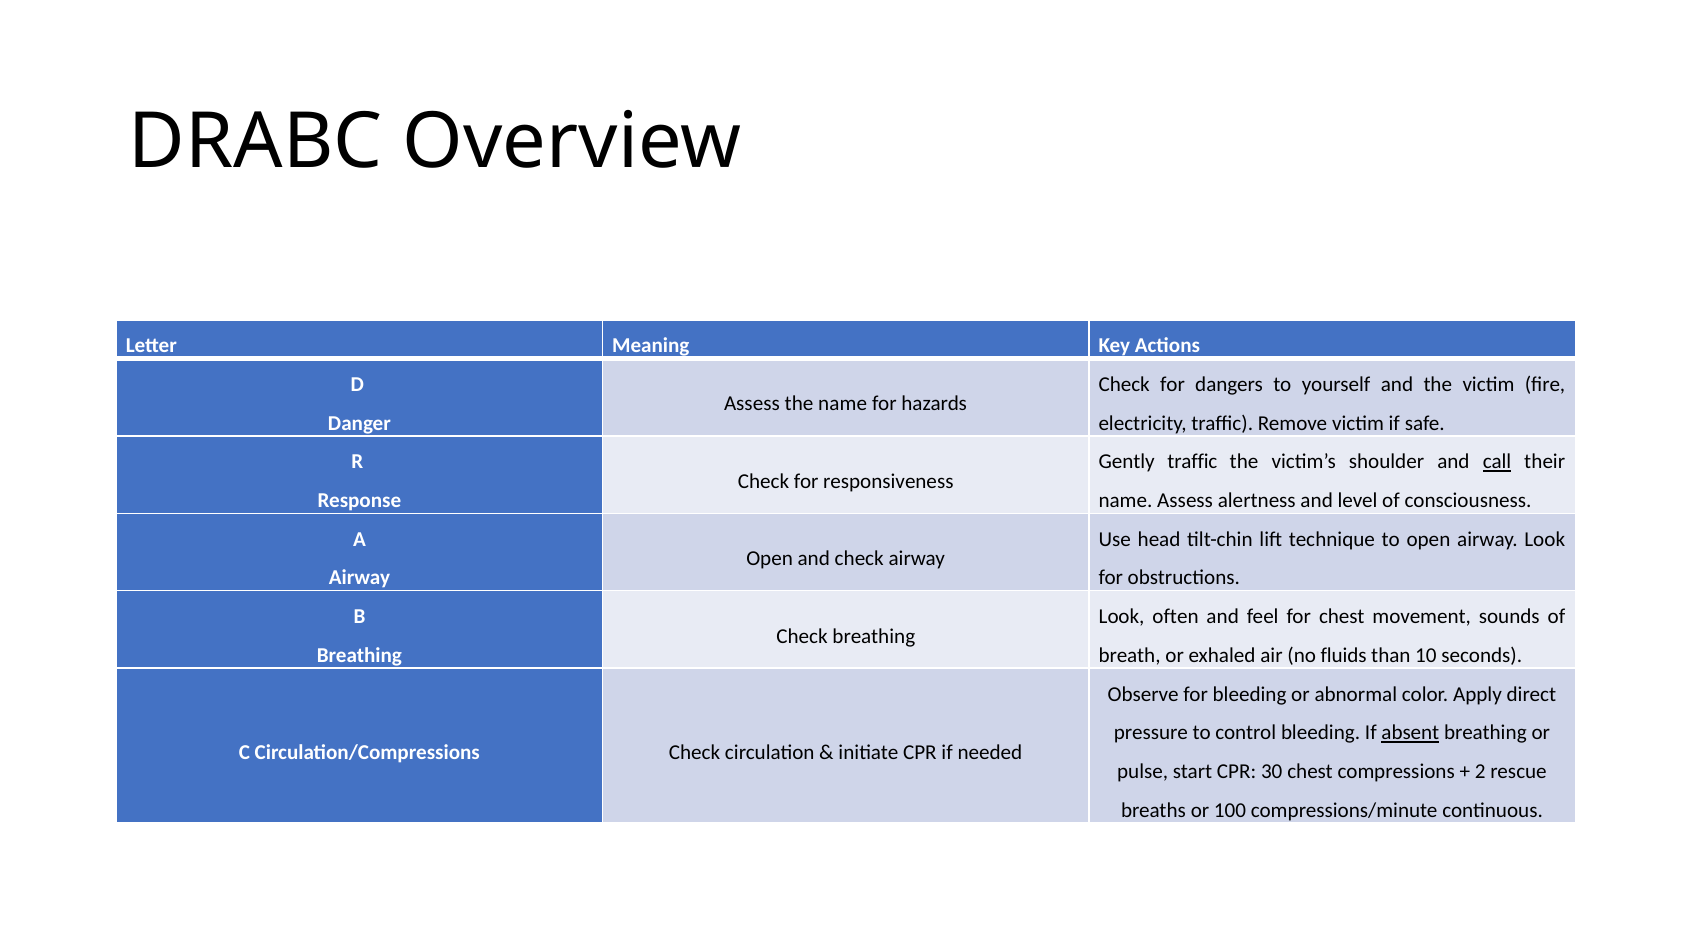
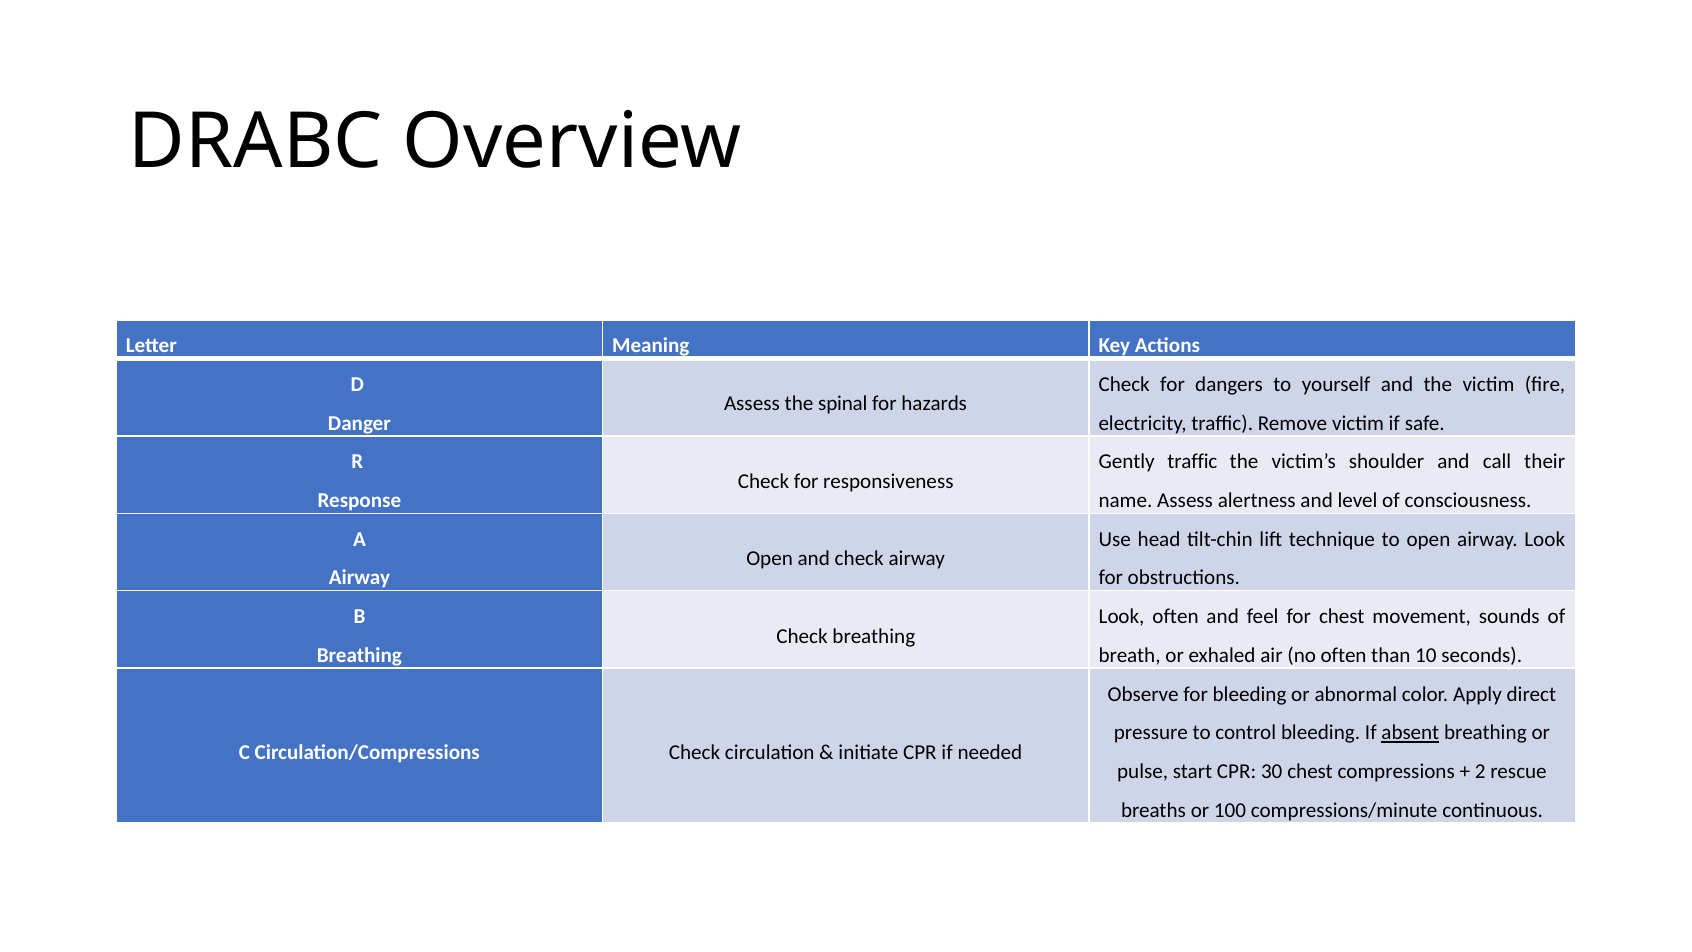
the name: name -> spinal (843, 404)
call underline: present -> none (1497, 462)
no fluids: fluids -> often (1344, 655)
